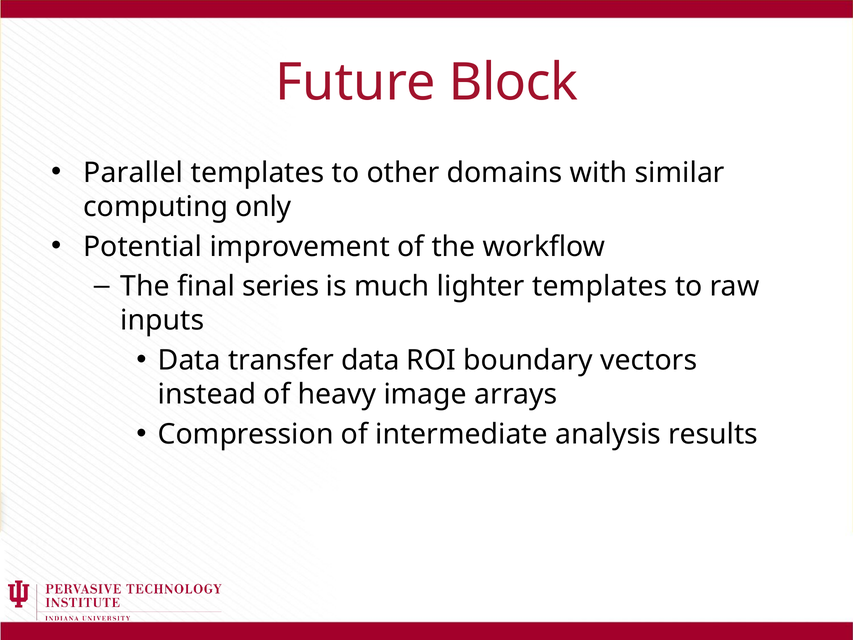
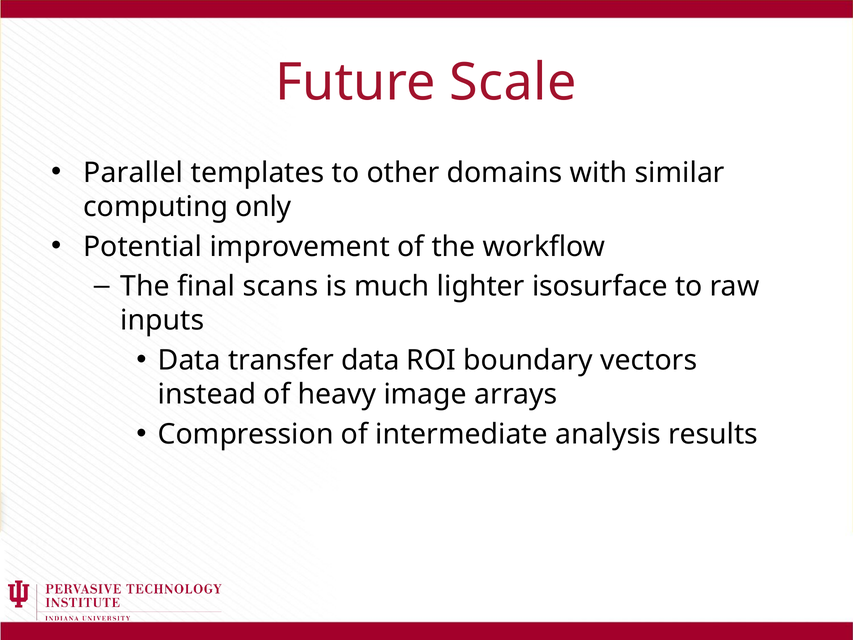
Block: Block -> Scale (513, 83)
series: series -> scans (280, 286)
lighter templates: templates -> isosurface (600, 286)
